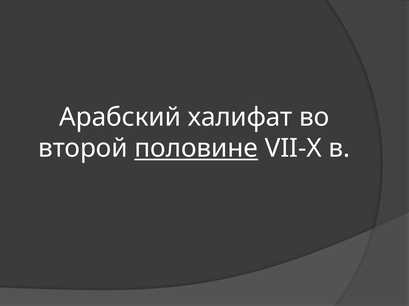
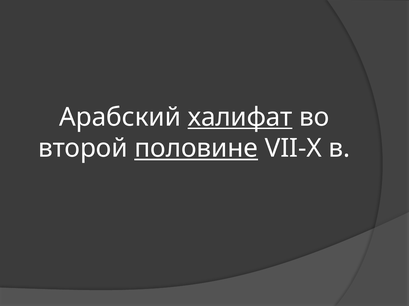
халифат underline: none -> present (240, 117)
